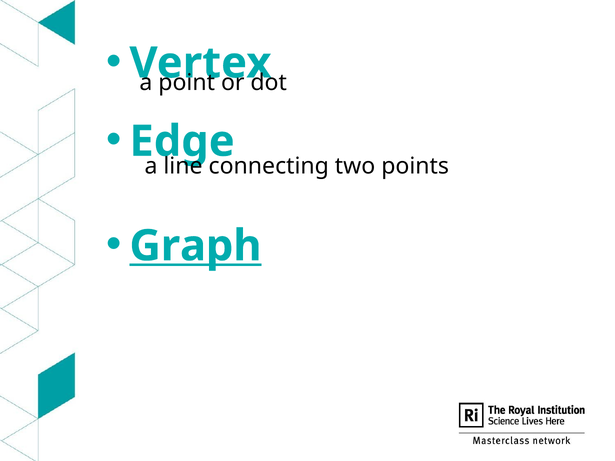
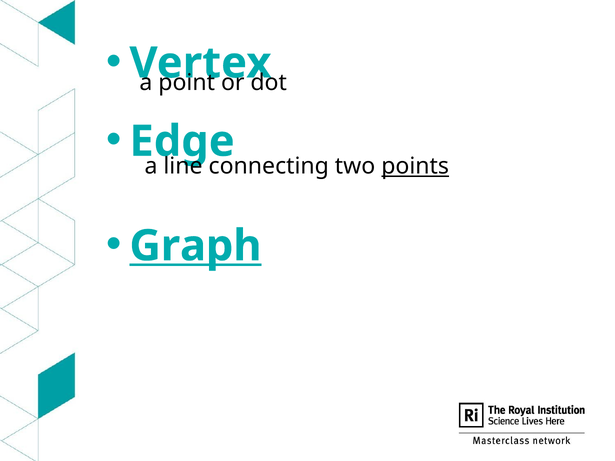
points underline: none -> present (415, 166)
